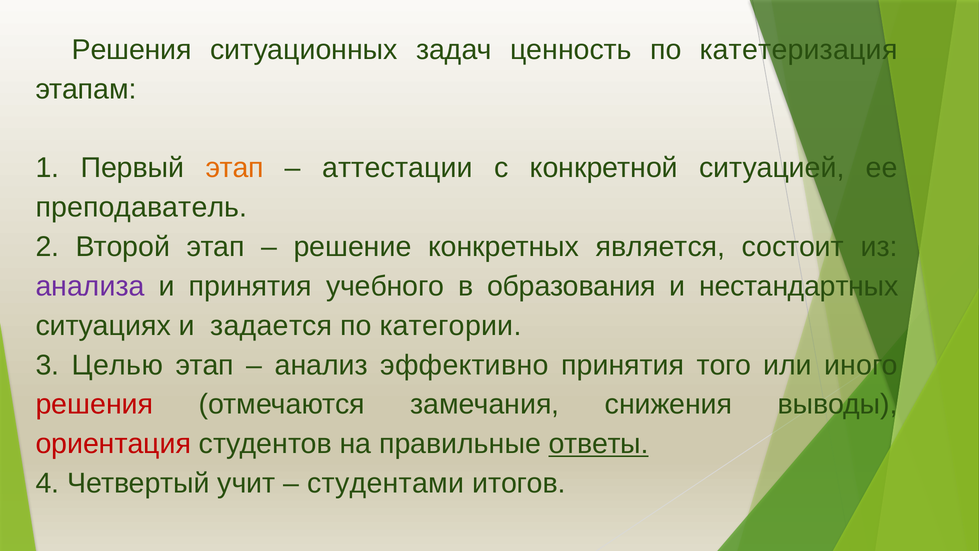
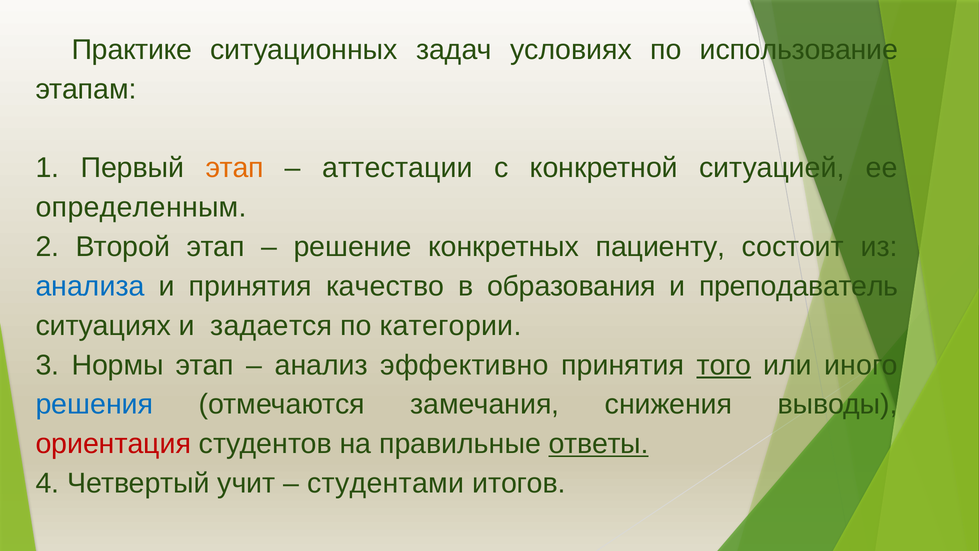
Решения: Решения -> Практике (132, 50)
ценность: ценность -> условиях (571, 50)
катетеризация: катетеризация -> использование (799, 50)
преподаватель: преподаватель -> определенным (141, 207)
является: является -> пациенту (661, 247)
анализа colour: purple -> blue (90, 286)
учебного: учебного -> качество (385, 286)
нестандартных: нестандартных -> преподаватель (799, 286)
Целью: Целью -> Нормы (118, 365)
того underline: none -> present (724, 365)
решения colour: red -> blue (94, 404)
